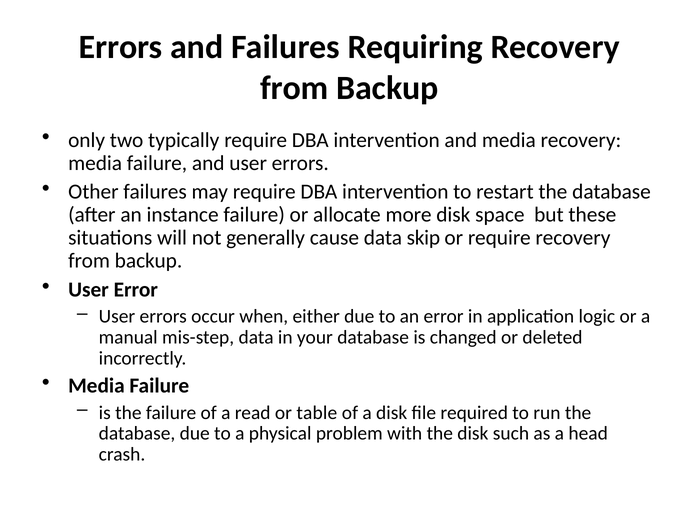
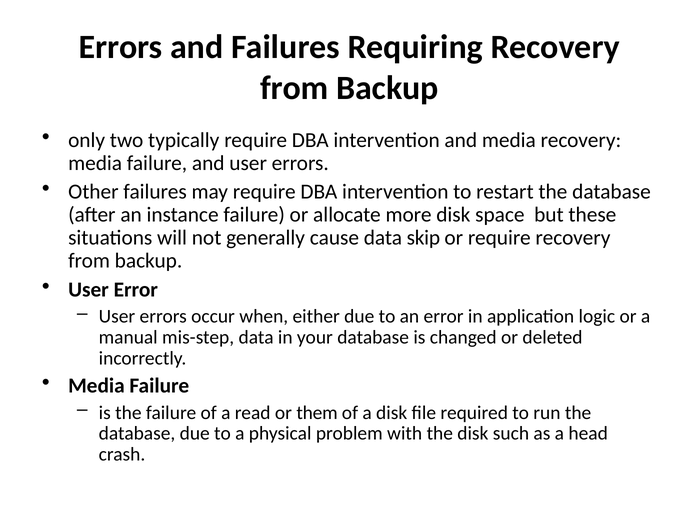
table: table -> them (317, 413)
